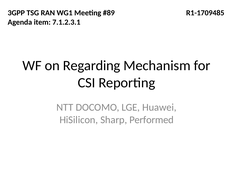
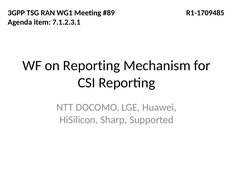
on Regarding: Regarding -> Reporting (92, 65)
Performed: Performed -> Supported (151, 120)
